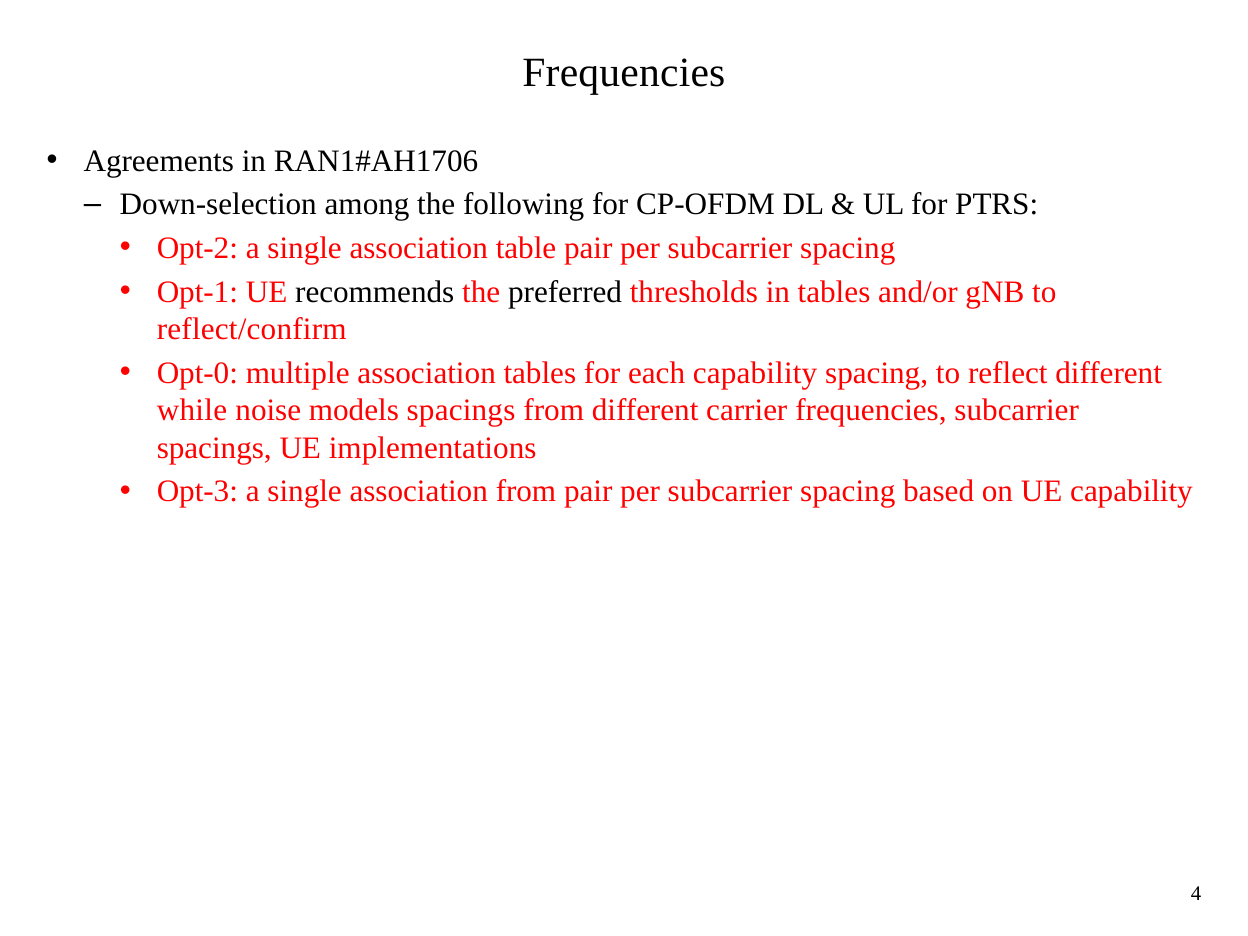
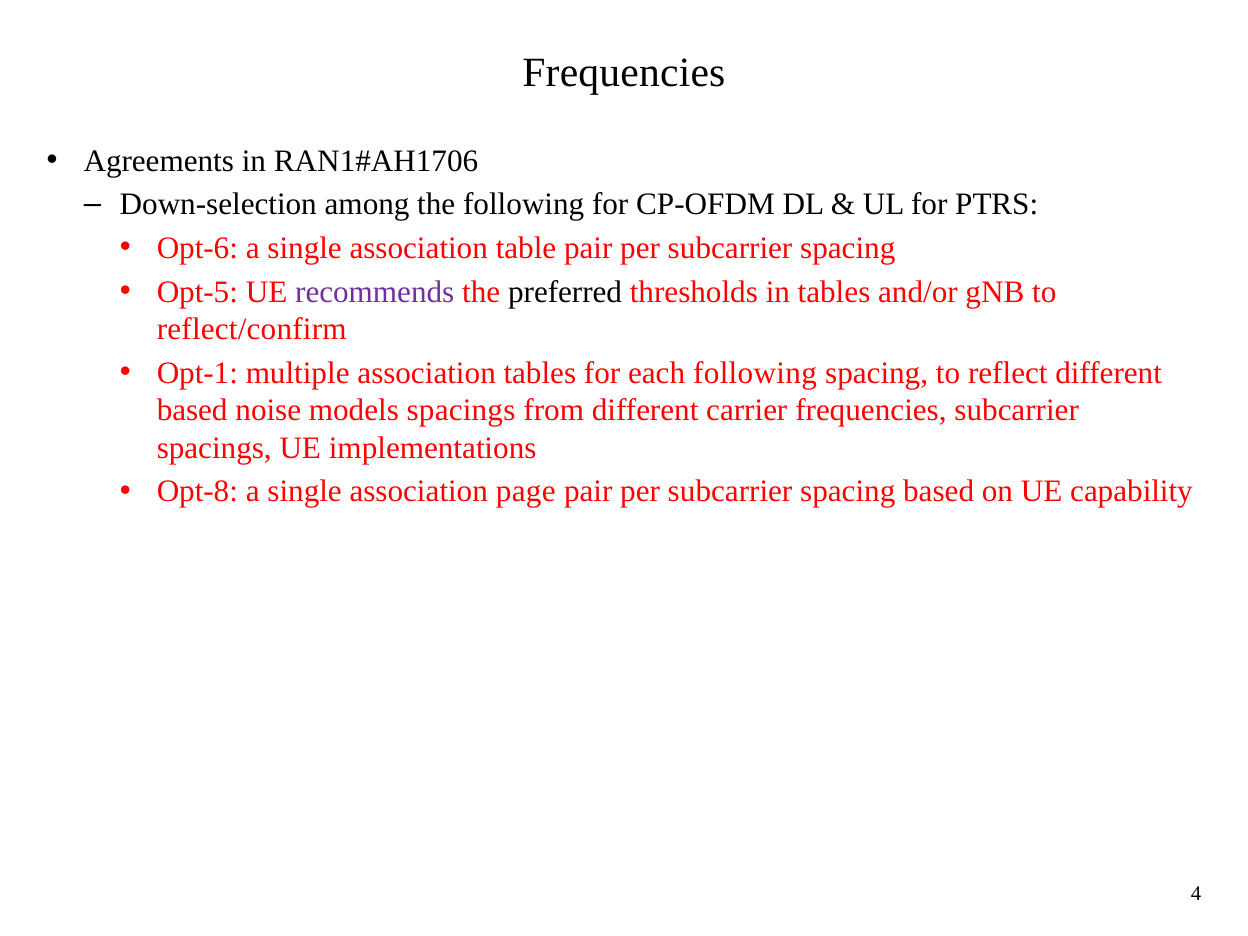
Opt-2: Opt-2 -> Opt-6 (197, 248)
Opt-1: Opt-1 -> Opt-5 (197, 292)
recommends colour: black -> purple (375, 292)
Opt-0: Opt-0 -> Opt-1 (197, 373)
each capability: capability -> following (755, 373)
while: while -> based (192, 410)
Opt-3: Opt-3 -> Opt-8 (197, 492)
association from: from -> page (526, 492)
